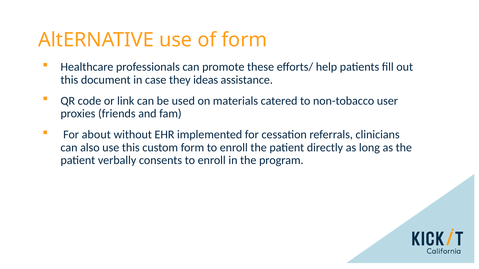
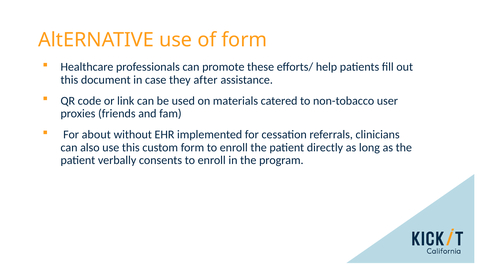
ideas: ideas -> after (206, 80)
